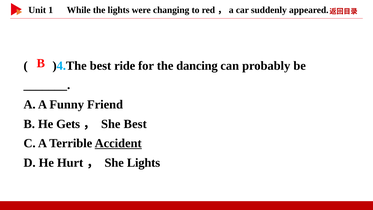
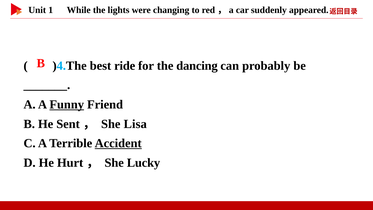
Funny underline: none -> present (67, 104)
Gets: Gets -> Sent (68, 124)
She Best: Best -> Lisa (135, 124)
She Lights: Lights -> Lucky (143, 163)
